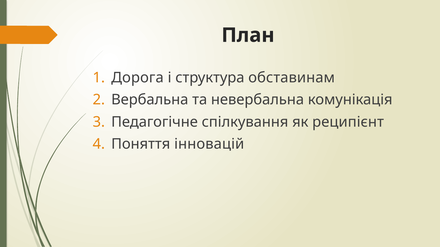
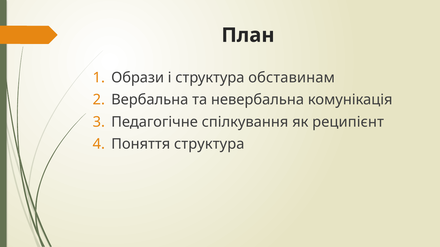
Дорога: Дорога -> Образи (138, 78)
Поняття інновацій: інновацій -> структура (209, 144)
